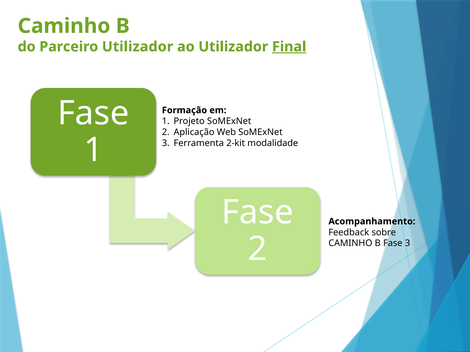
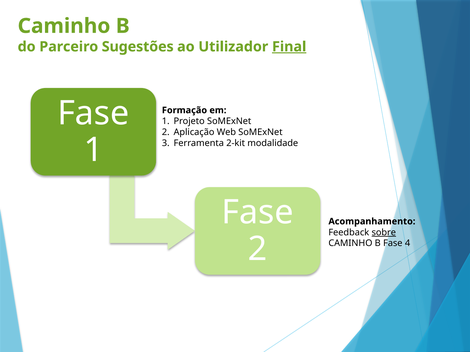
Parceiro Utilizador: Utilizador -> Sugestões (138, 47)
sobre underline: none -> present (384, 233)
Fase 3: 3 -> 4 (408, 244)
